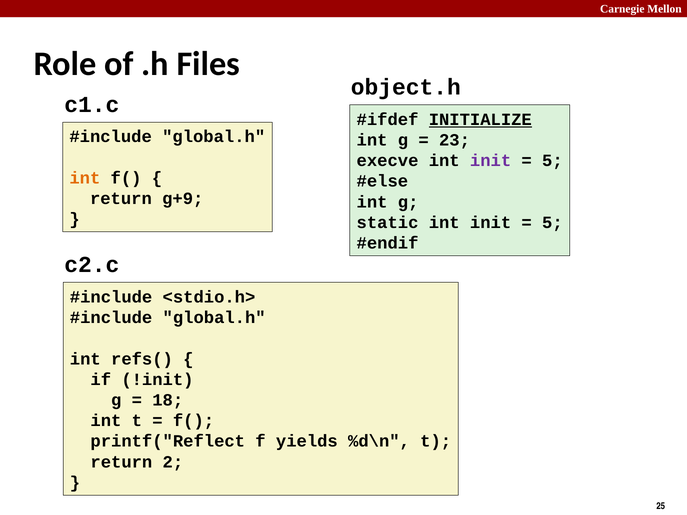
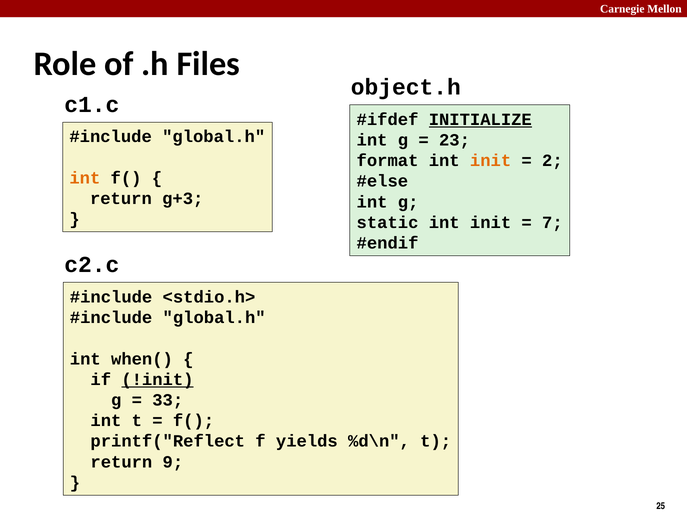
execve: execve -> format (388, 161)
init colour: purple -> orange (491, 161)
5: 5 -> 2 (552, 161)
g+9: g+9 -> g+3 (183, 199)
5: 5 -> 7 (552, 223)
refs(: refs( -> when( (142, 359)
!init underline: none -> present (157, 380)
18: 18 -> 33 (168, 400)
2: 2 -> 9 (173, 462)
